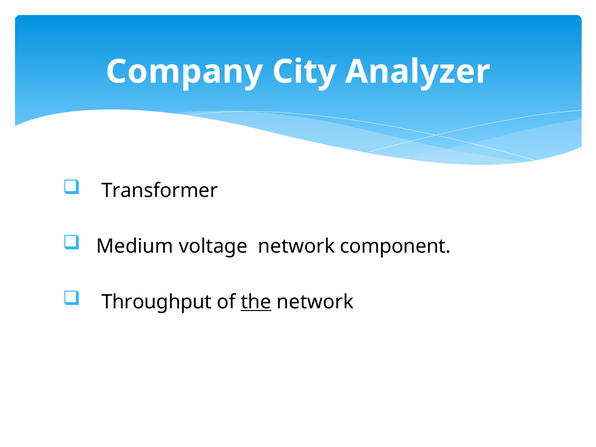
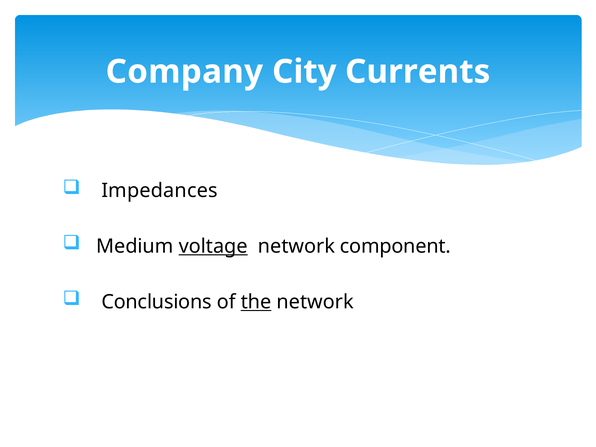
Analyzer: Analyzer -> Currents (418, 72)
Transformer: Transformer -> Impedances (160, 191)
voltage underline: none -> present (213, 246)
Throughput: Throughput -> Conclusions (157, 302)
